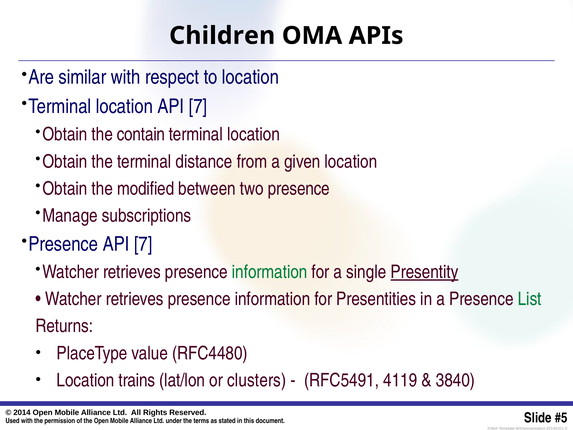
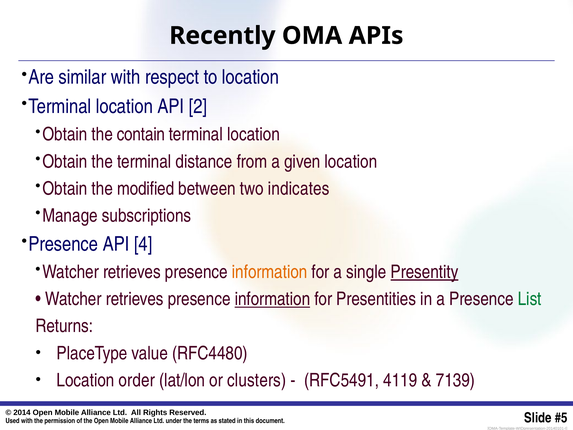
Children: Children -> Recently (222, 36)
location API 7: 7 -> 2 (198, 107)
two presence: presence -> indicates (299, 189)
Presence API 7: 7 -> 4 (143, 244)
information colour: green -> orange (270, 272)
information underline: none -> present (272, 299)
trains: trains -> order (137, 380)
3840: 3840 -> 7139 (455, 380)
